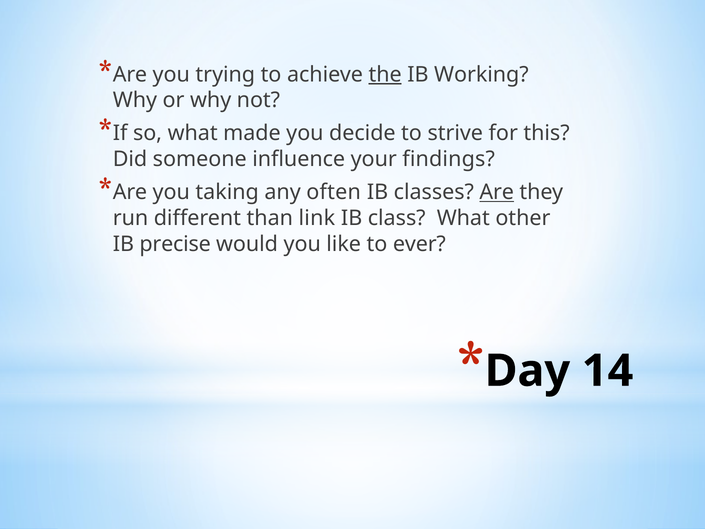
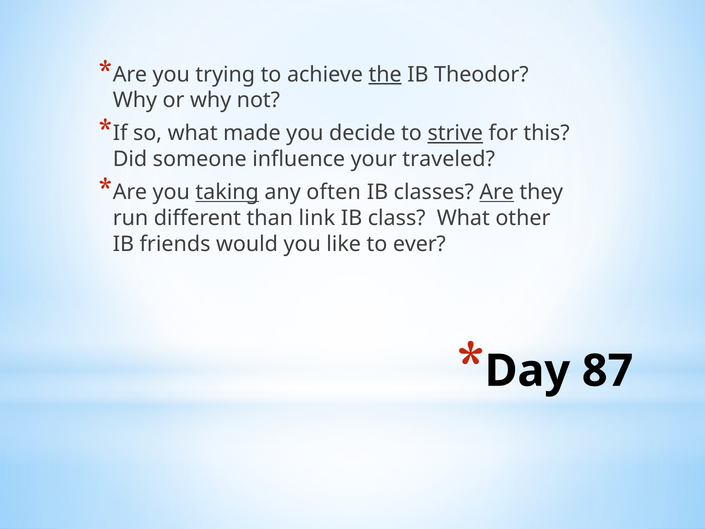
Working: Working -> Theodor (481, 74)
strive underline: none -> present (455, 133)
findings: findings -> traveled (449, 159)
taking underline: none -> present (227, 192)
precise: precise -> friends (175, 244)
14: 14 -> 87 (608, 371)
